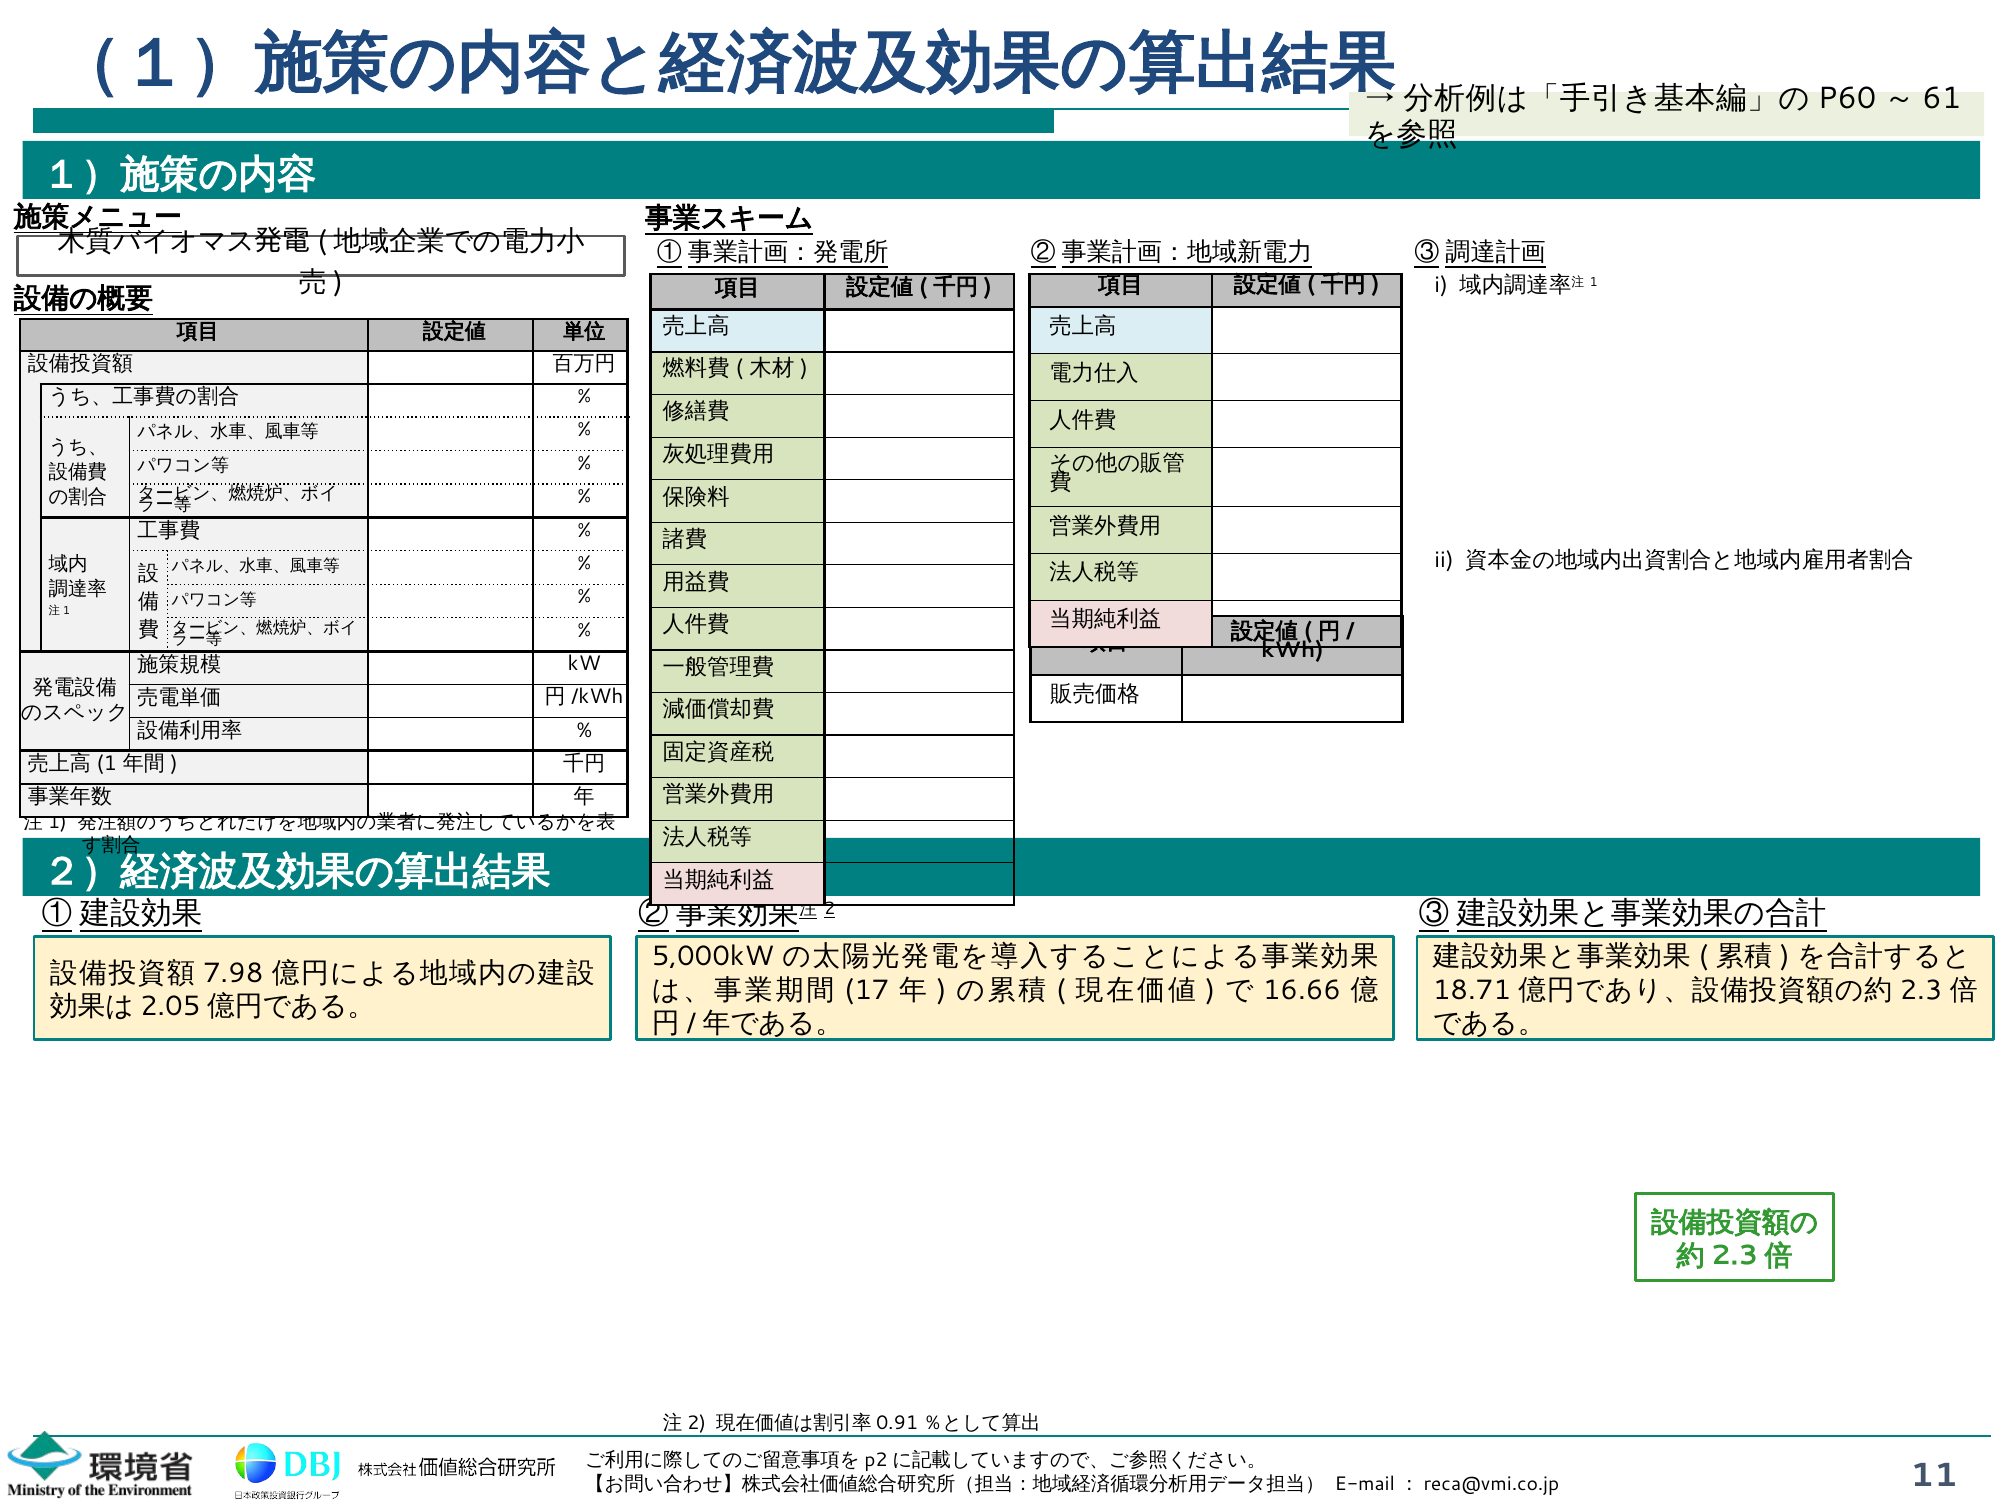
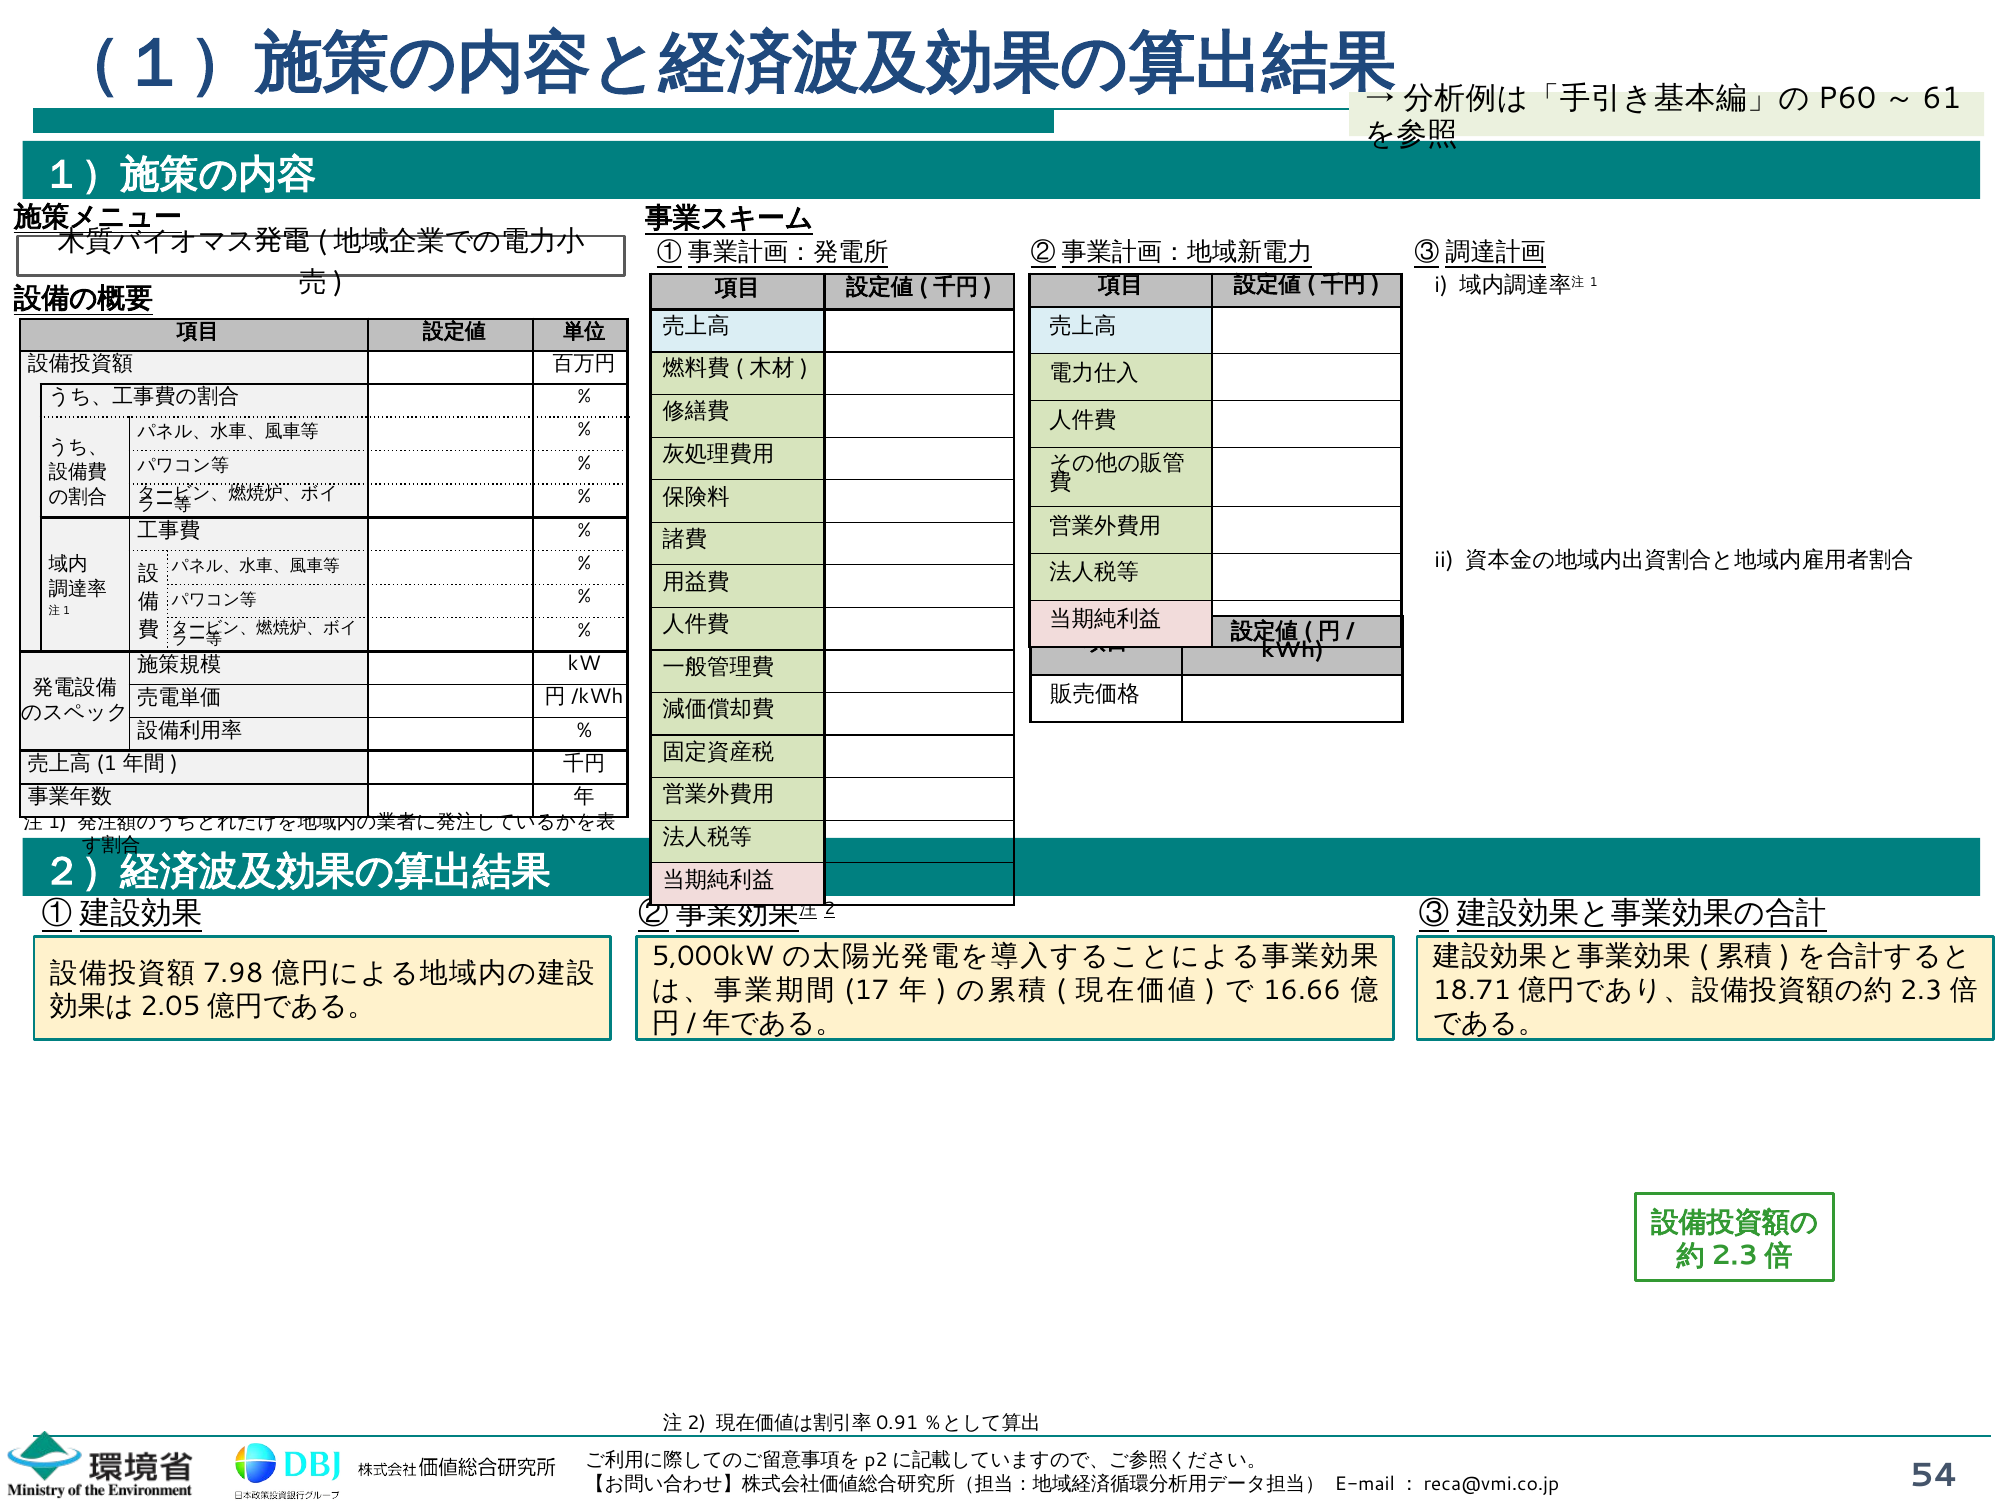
11: 11 -> 54 (1934, 1476)
